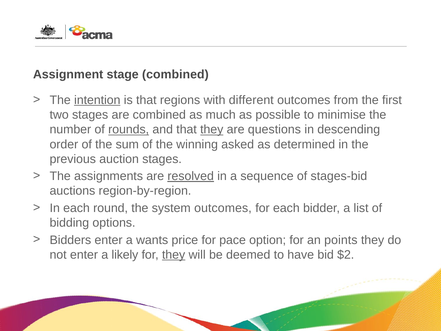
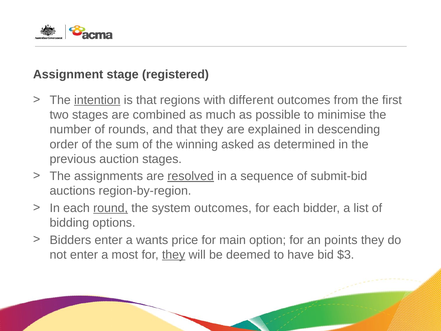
stage combined: combined -> registered (175, 74)
rounds underline: present -> none (129, 130)
they underline: present -> none (212, 130)
questions: questions -> explained (274, 130)
stages-bid: stages-bid -> submit-bid (339, 176)
round underline: none -> present (111, 208)
pace: pace -> main (233, 240)
likely: likely -> most (125, 254)
$2: $2 -> $3 (346, 254)
